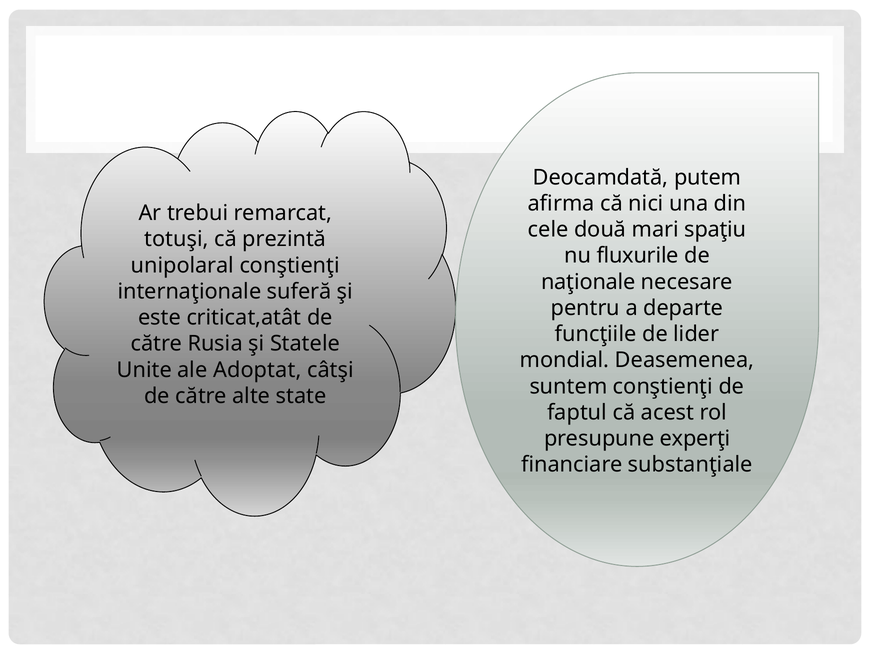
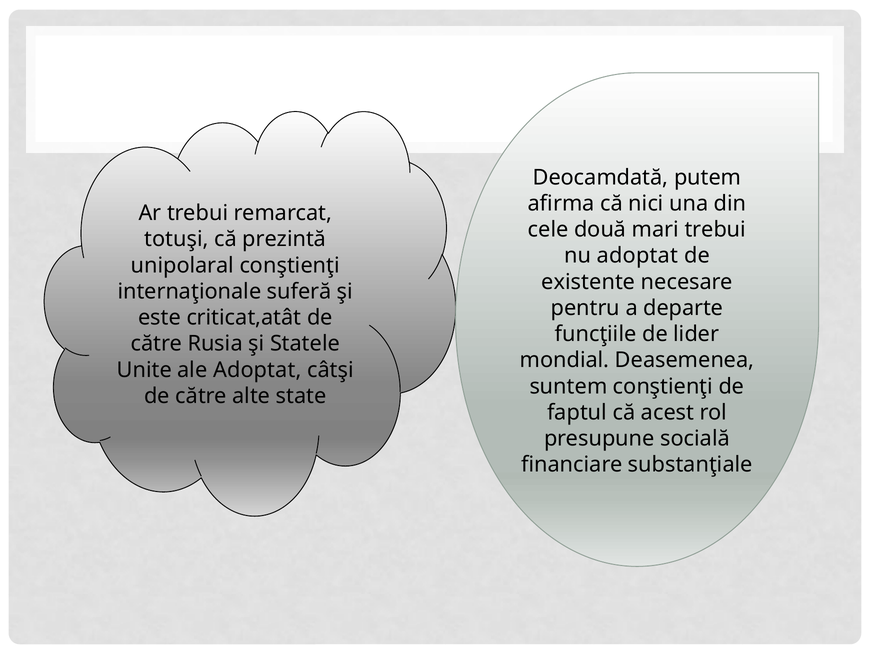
mari spaţiu: spaţiu -> trebui (715, 230)
nu fluxurile: fluxurile -> adoptat (637, 256)
naţionale: naţionale -> existente (588, 282)
experţi: experţi -> socială (695, 438)
